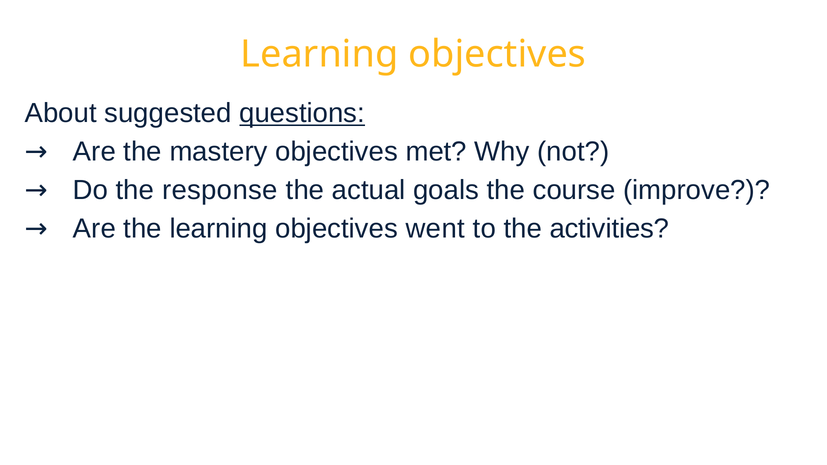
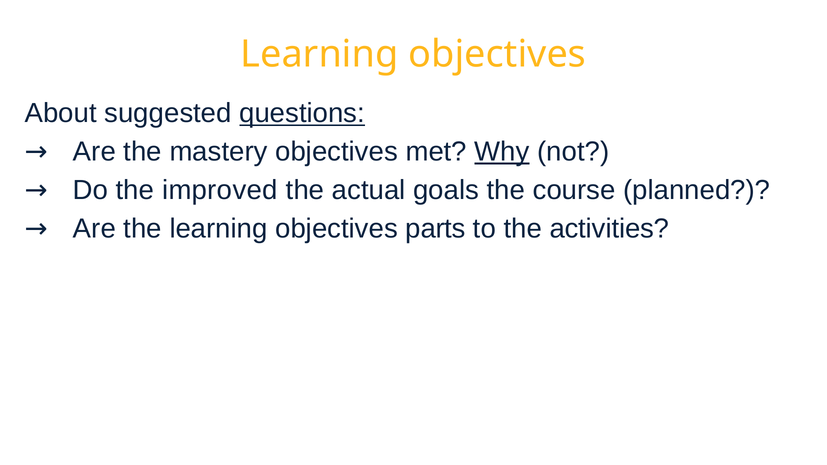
Why underline: none -> present (502, 152)
response: response -> improved (220, 190)
improve: improve -> planned (697, 190)
went: went -> parts (436, 229)
